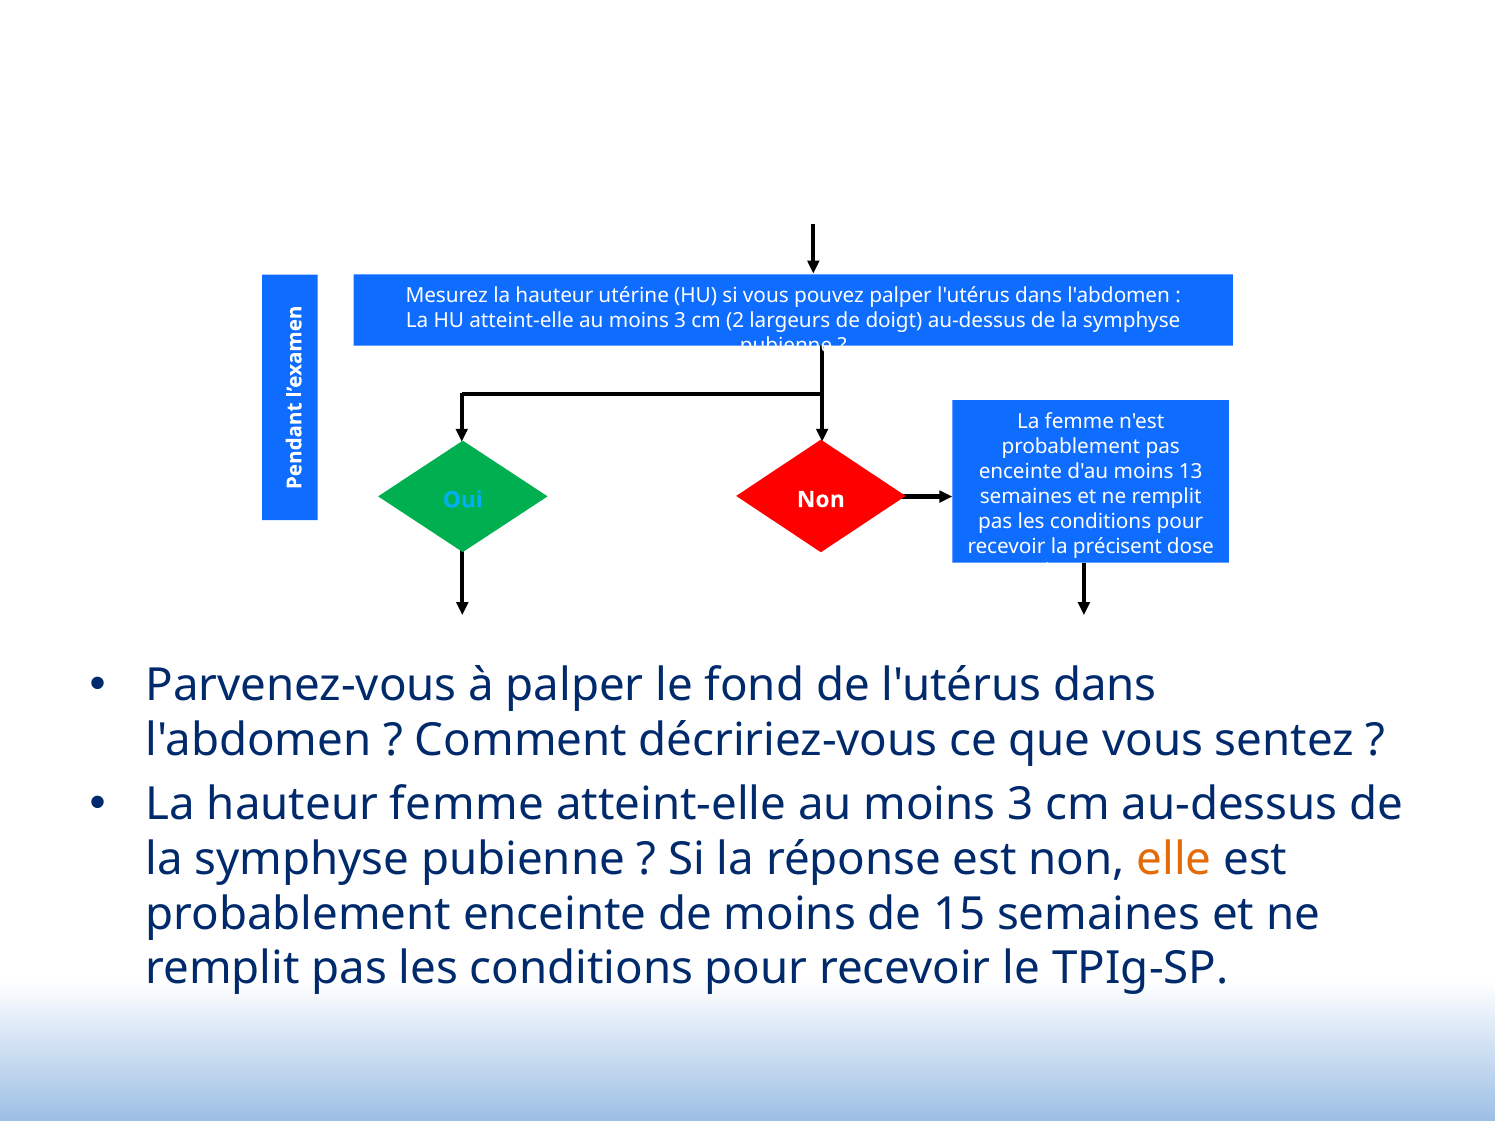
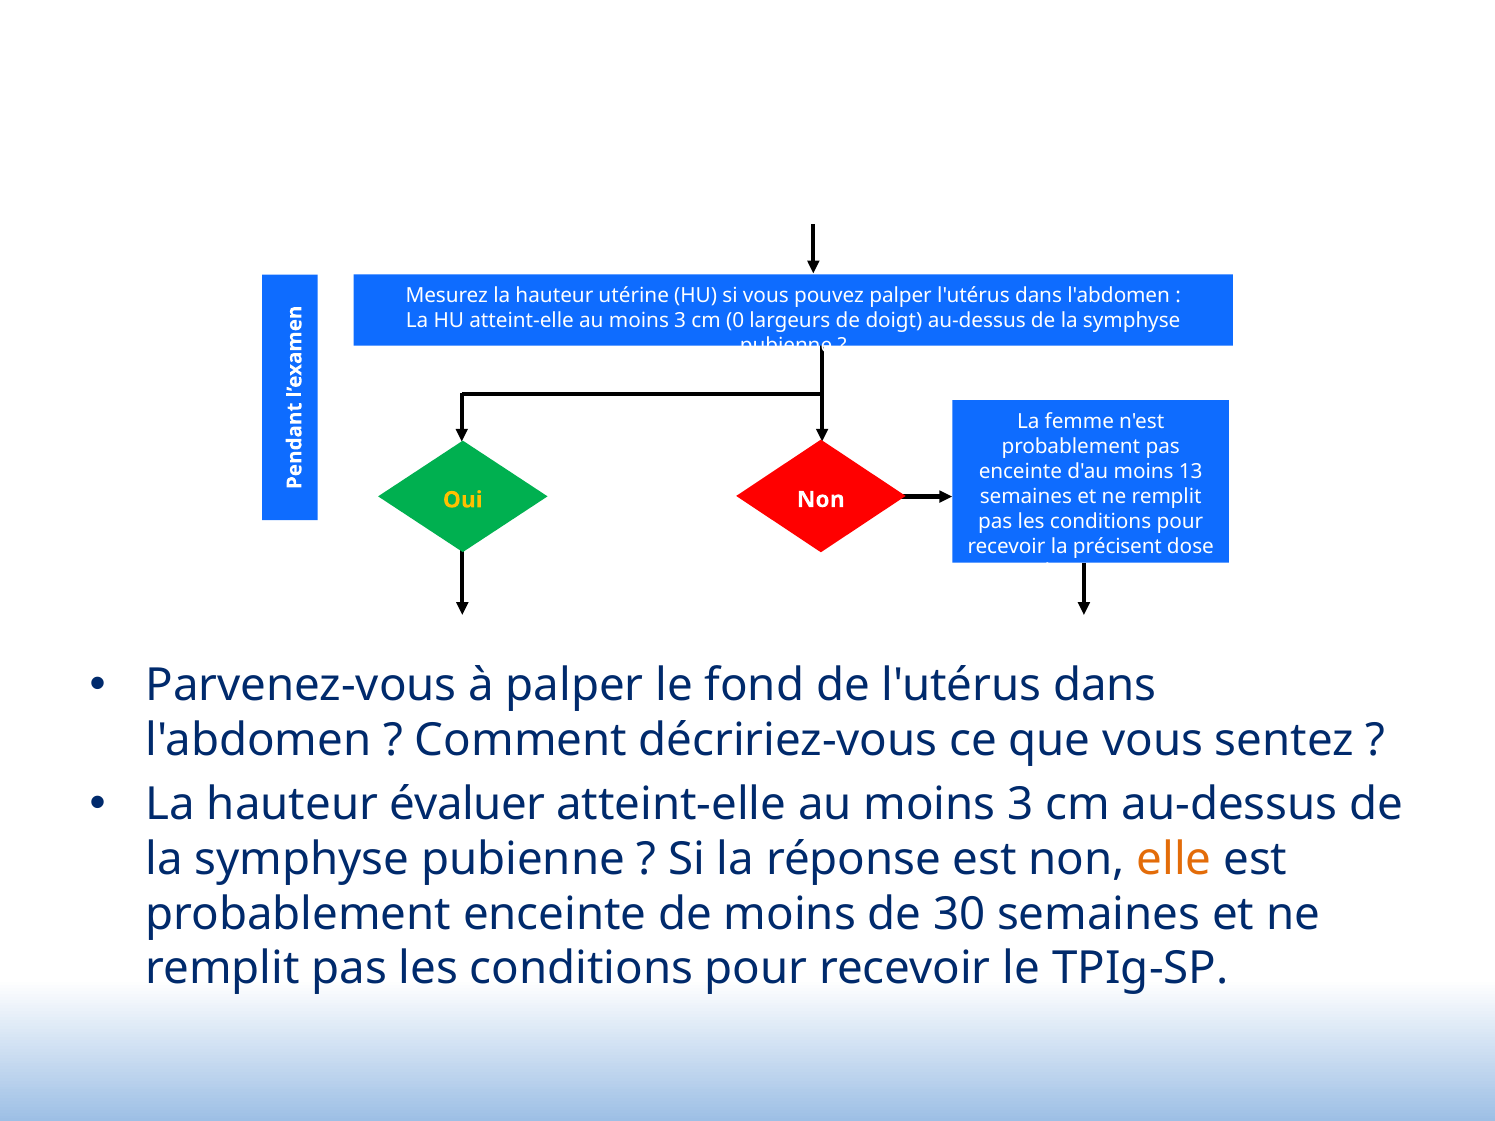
2: 2 -> 0 (735, 321)
Oui colour: light blue -> yellow (463, 500)
hauteur femme: femme -> évaluer (467, 805)
15: 15 -> 30 (959, 914)
